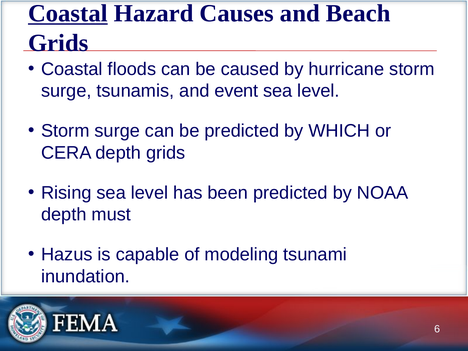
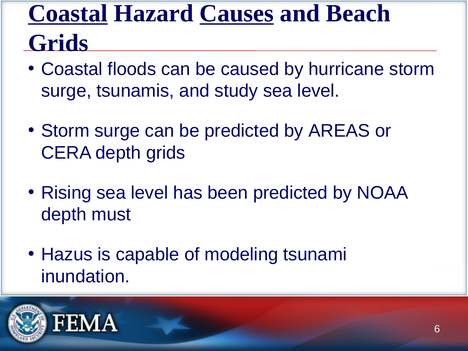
Causes underline: none -> present (237, 13)
event: event -> study (236, 91)
WHICH: WHICH -> AREAS (339, 131)
